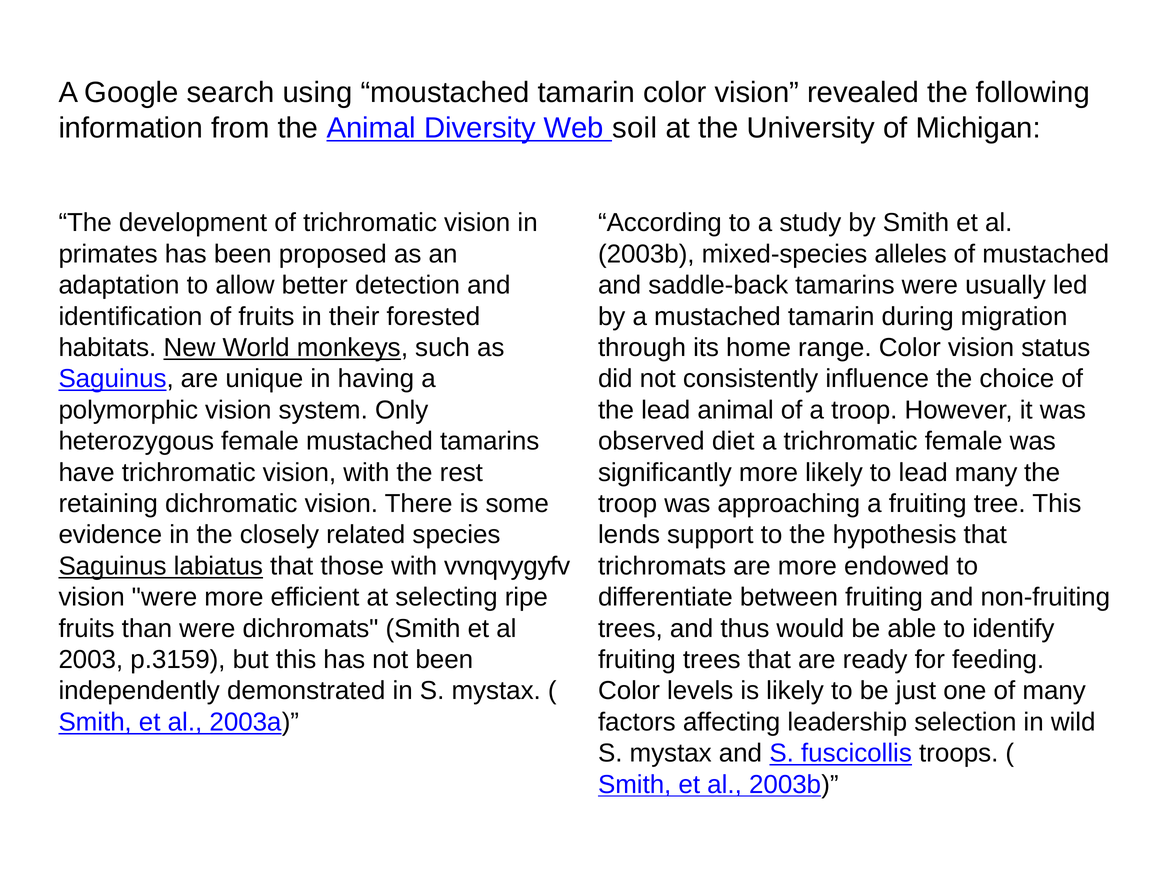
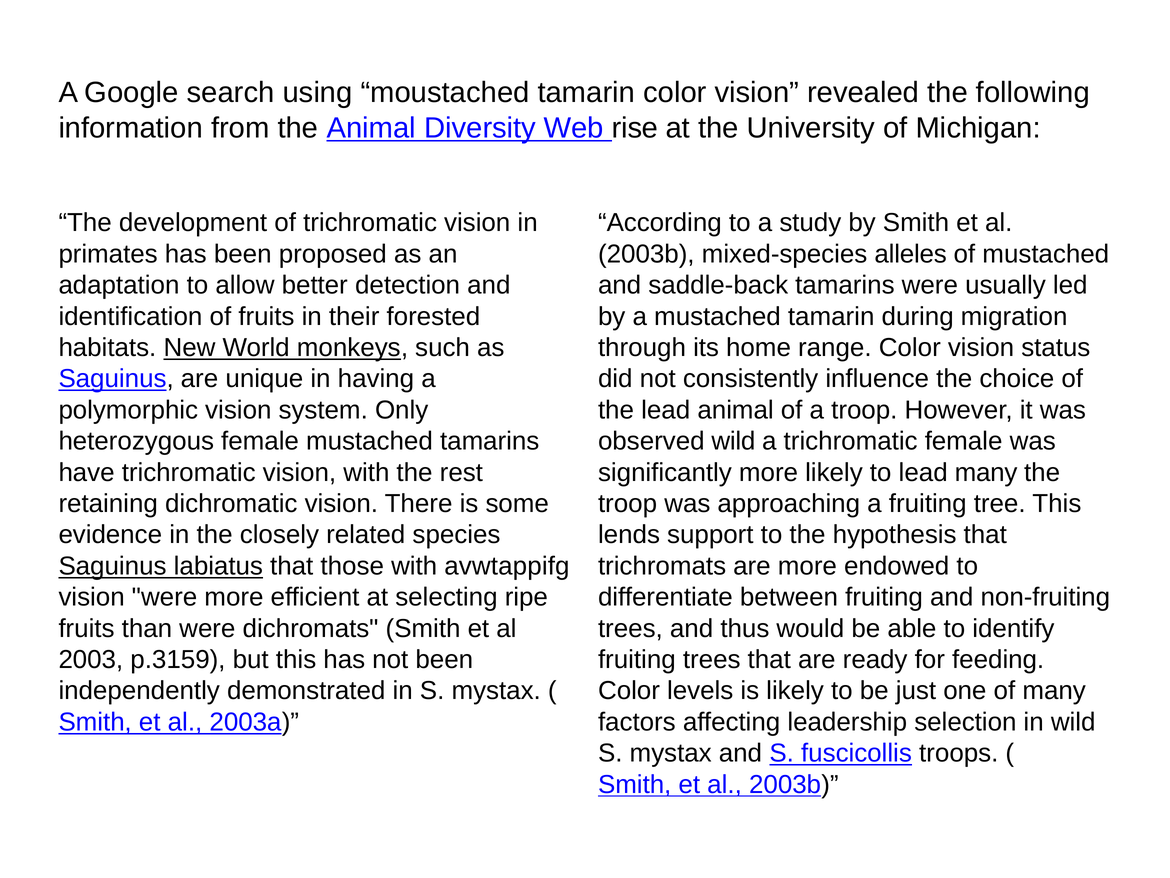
soil: soil -> rise (635, 128)
observed diet: diet -> wild (733, 441)
vvnqvygyfv: vvnqvygyfv -> avwtappifg (507, 566)
